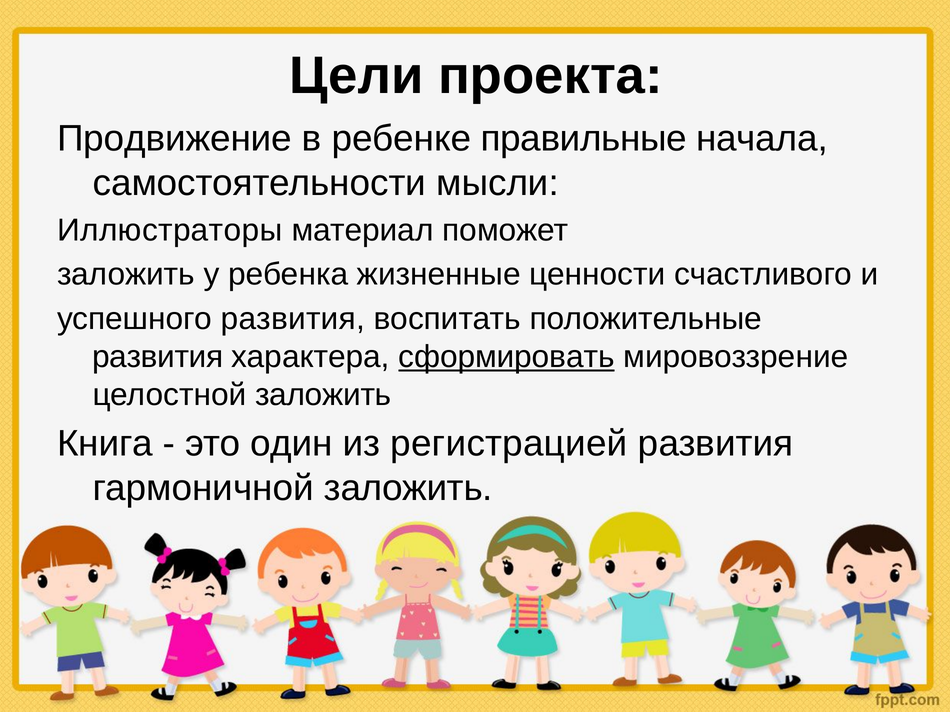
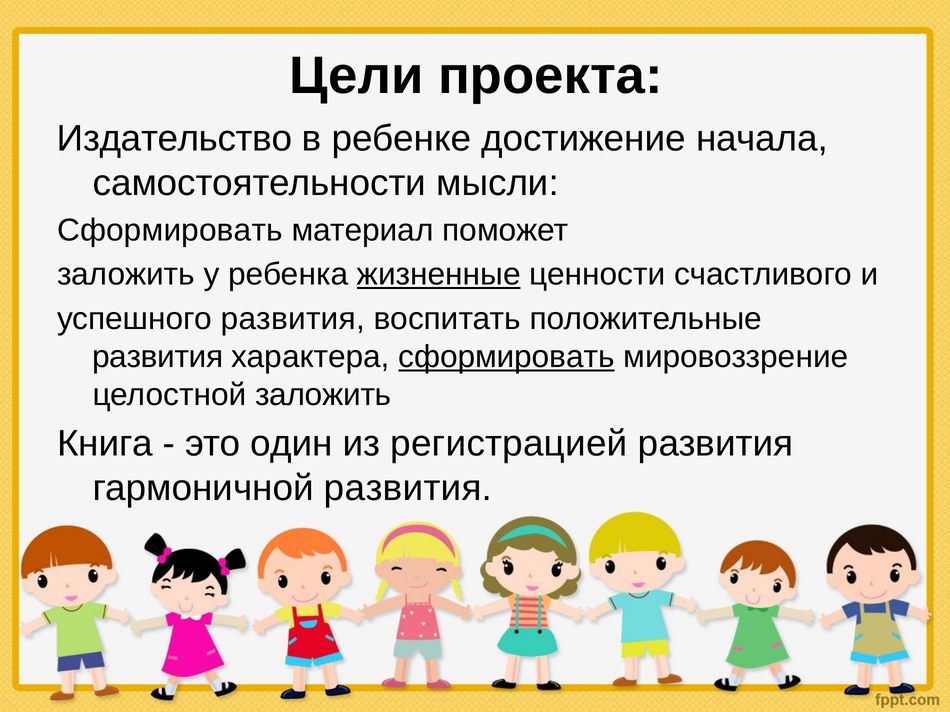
Продвижение: Продвижение -> Издательство (175, 139)
правильные: правильные -> достижение (584, 139)
Иллюстраторы: Иллюстраторы -> Сформировать (170, 230)
жизненные underline: none -> present (439, 275)
гармоничной заложить: заложить -> развития (408, 488)
